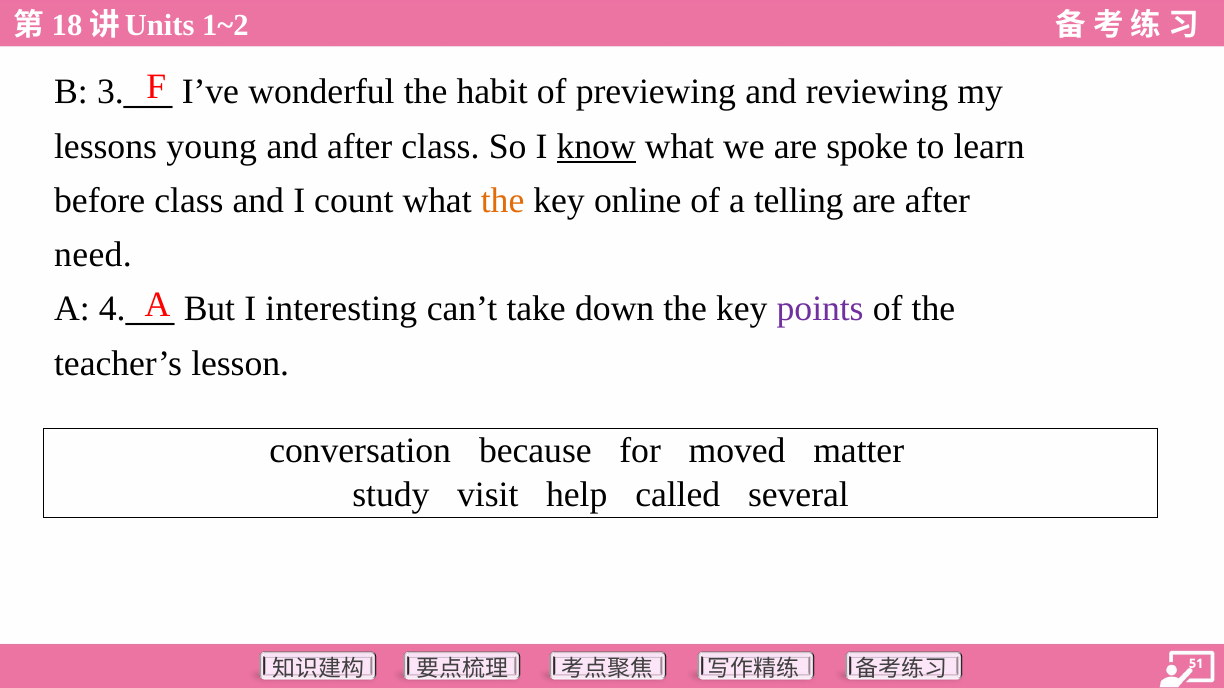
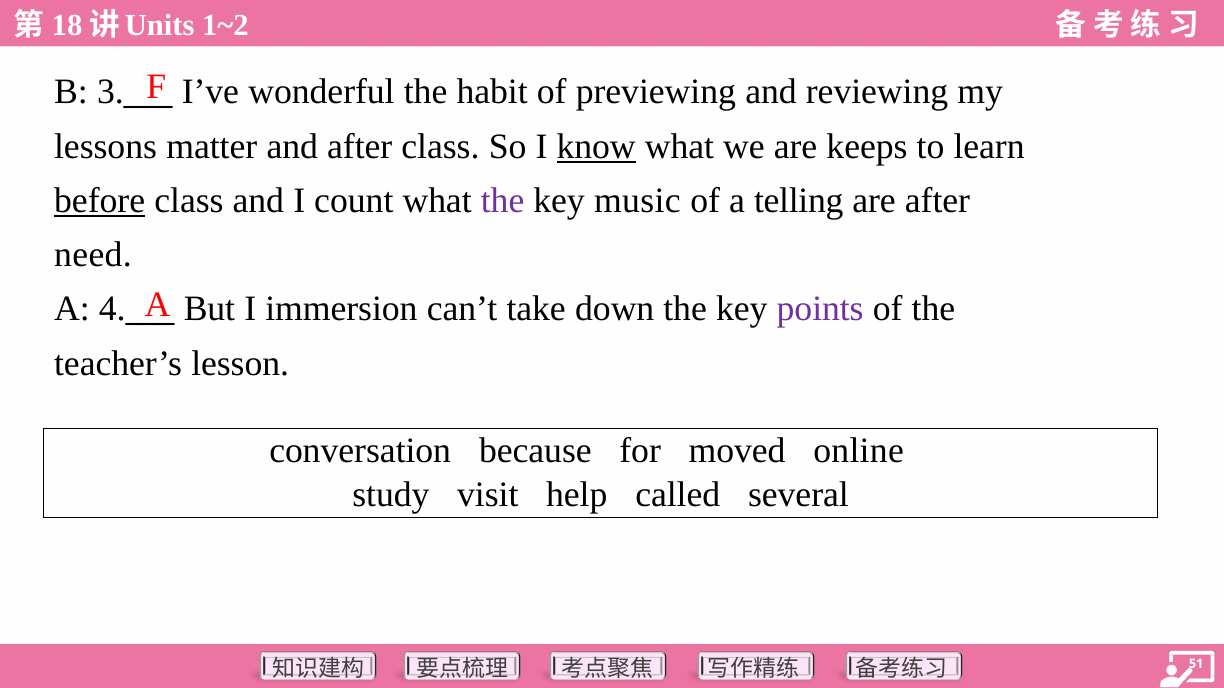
young: young -> matter (212, 146)
spoke: spoke -> keeps (867, 146)
before underline: none -> present (100, 201)
the colour: orange -> purple (503, 201)
online: online -> music (637, 201)
interesting: interesting -> immersion (341, 309)
matter: matter -> online (859, 451)
